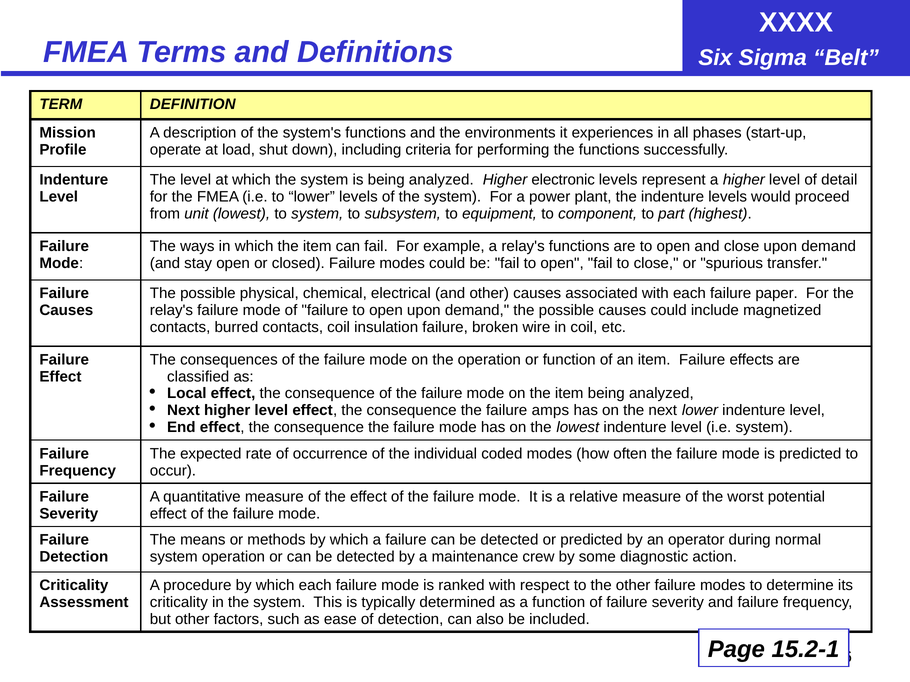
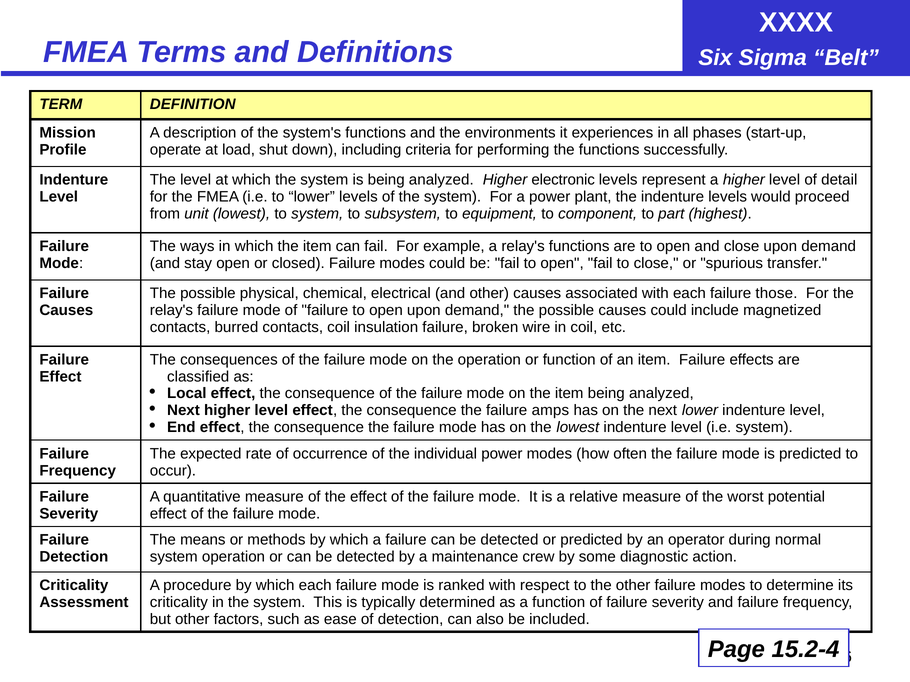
paper: paper -> those (776, 294)
individual coded: coded -> power (502, 454)
15.2-1: 15.2-1 -> 15.2-4 (806, 650)
